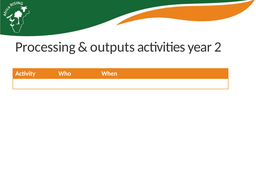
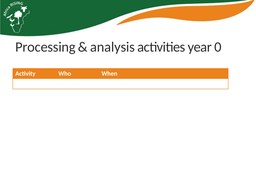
outputs: outputs -> analysis (113, 47)
2: 2 -> 0 (218, 47)
